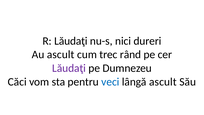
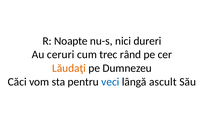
R Lăudaţi: Lăudaţi -> Noapte (71, 41)
Au ascult: ascult -> ceruri (61, 54)
Lăudaţi colour: purple -> orange (69, 68)
